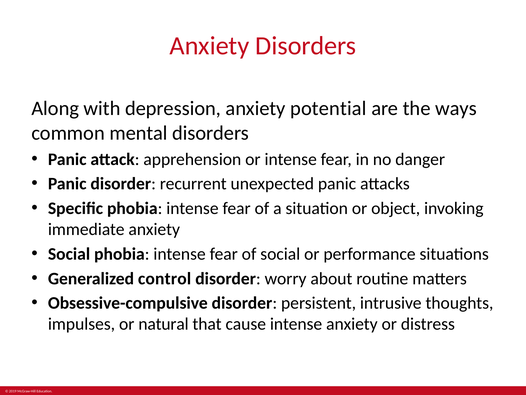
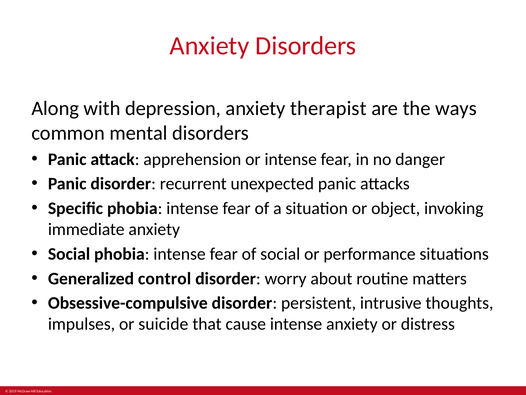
potential: potential -> therapist (328, 108)
natural: natural -> suicide (163, 324)
